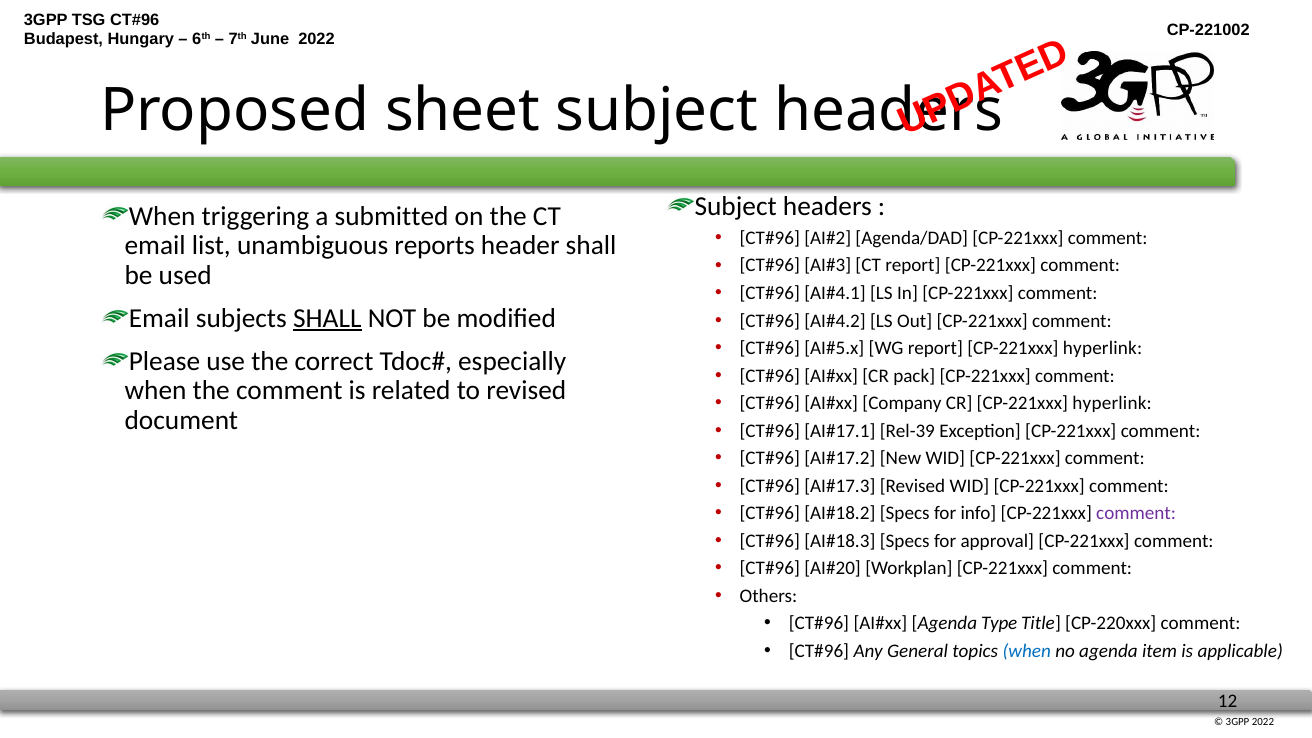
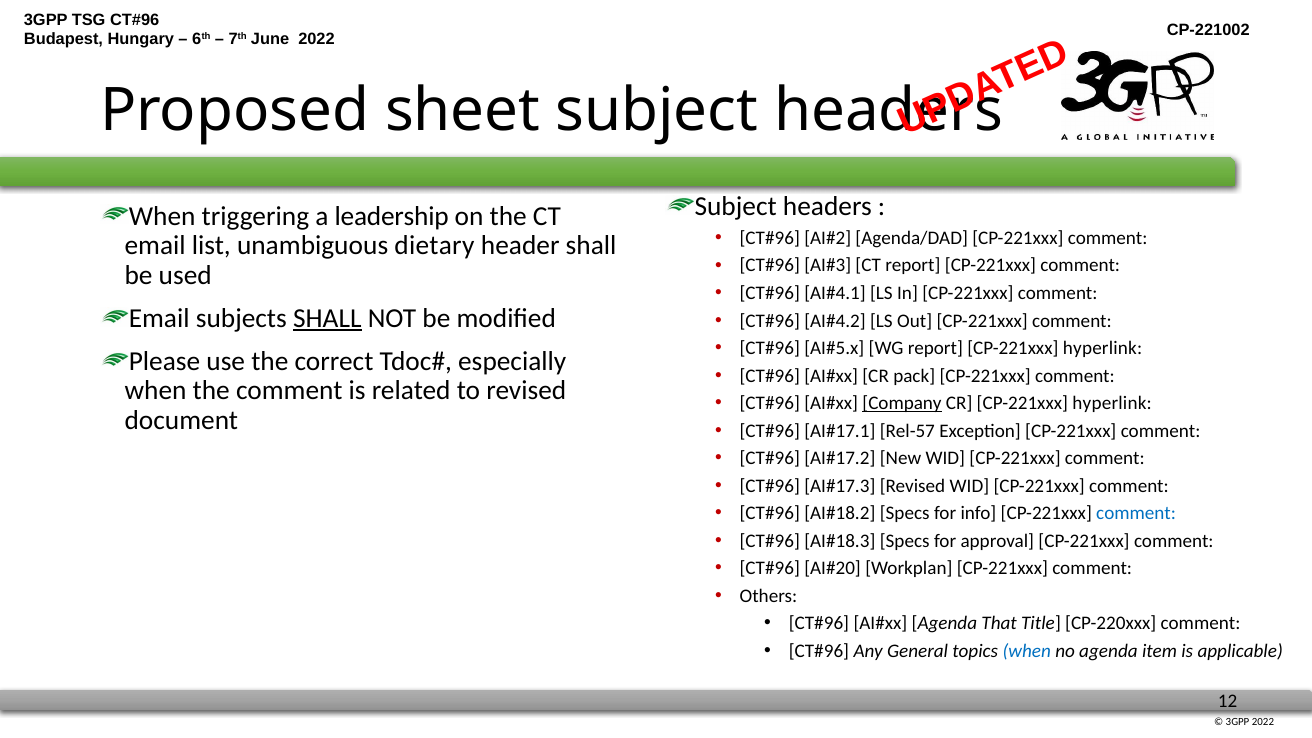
submitted: submitted -> leadership (392, 216)
reports: reports -> dietary (434, 245)
Company underline: none -> present (902, 403)
Rel-39: Rel-39 -> Rel-57 (907, 431)
comment colour: purple -> blue (1136, 513)
Type: Type -> That (999, 623)
